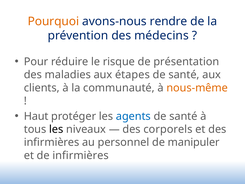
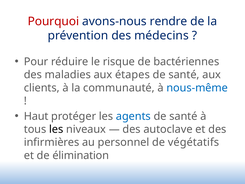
Pourquoi colour: orange -> red (53, 21)
présentation: présentation -> bactériennes (186, 62)
nous-même colour: orange -> blue (197, 88)
corporels: corporels -> autoclave (168, 129)
manipuler: manipuler -> végétatifs (194, 142)
de infirmières: infirmières -> élimination (81, 155)
